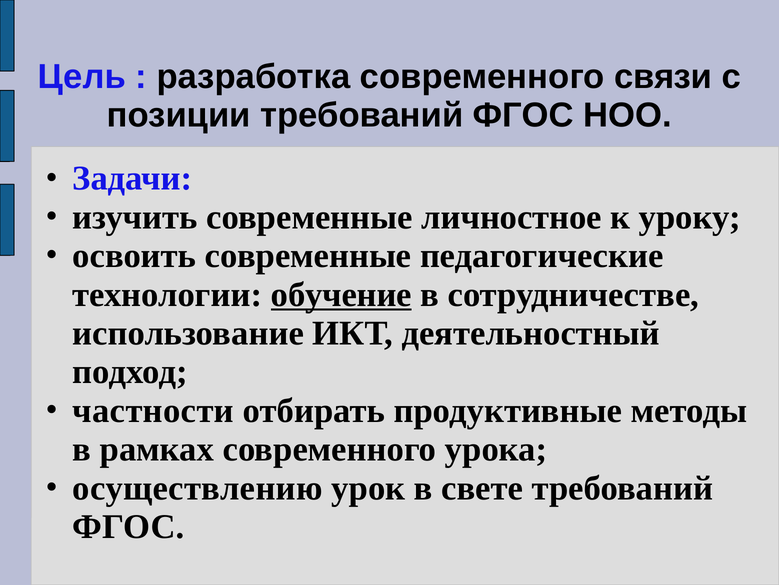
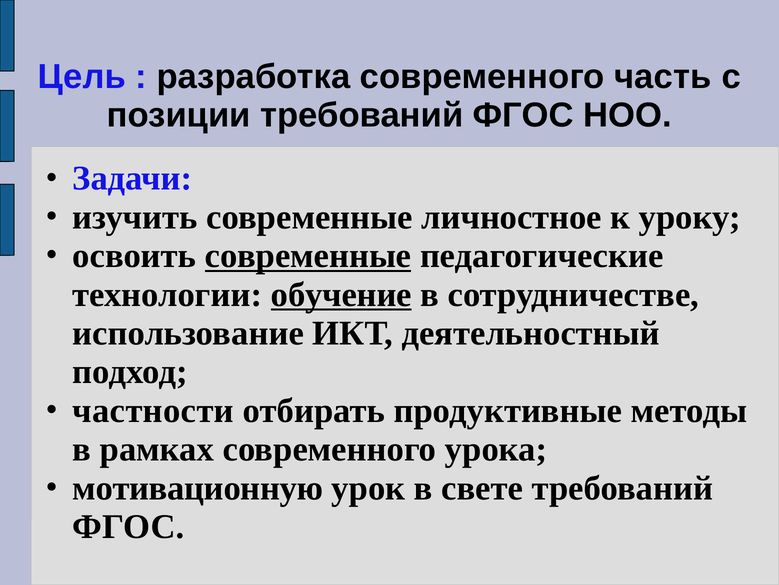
связи: связи -> часть (663, 77)
современные underline: none -> present (308, 256)
осуществлению: осуществлению -> мотивационную (198, 487)
